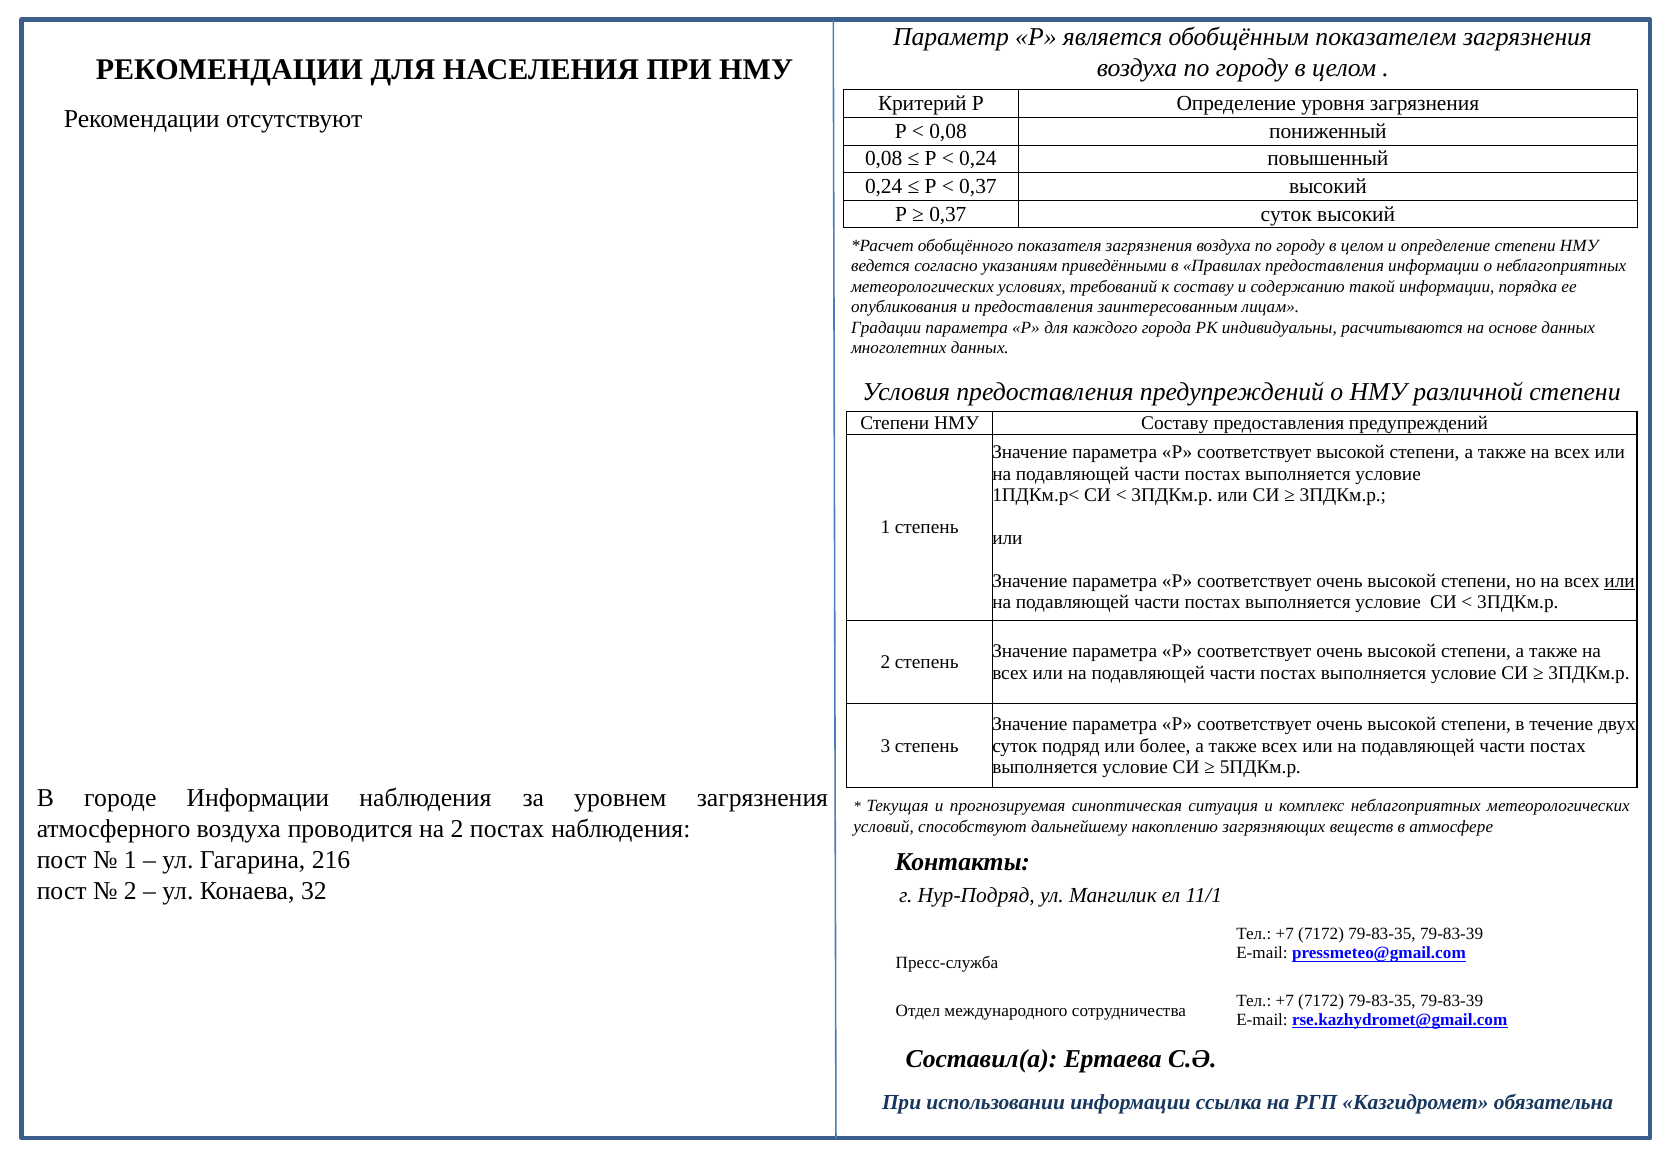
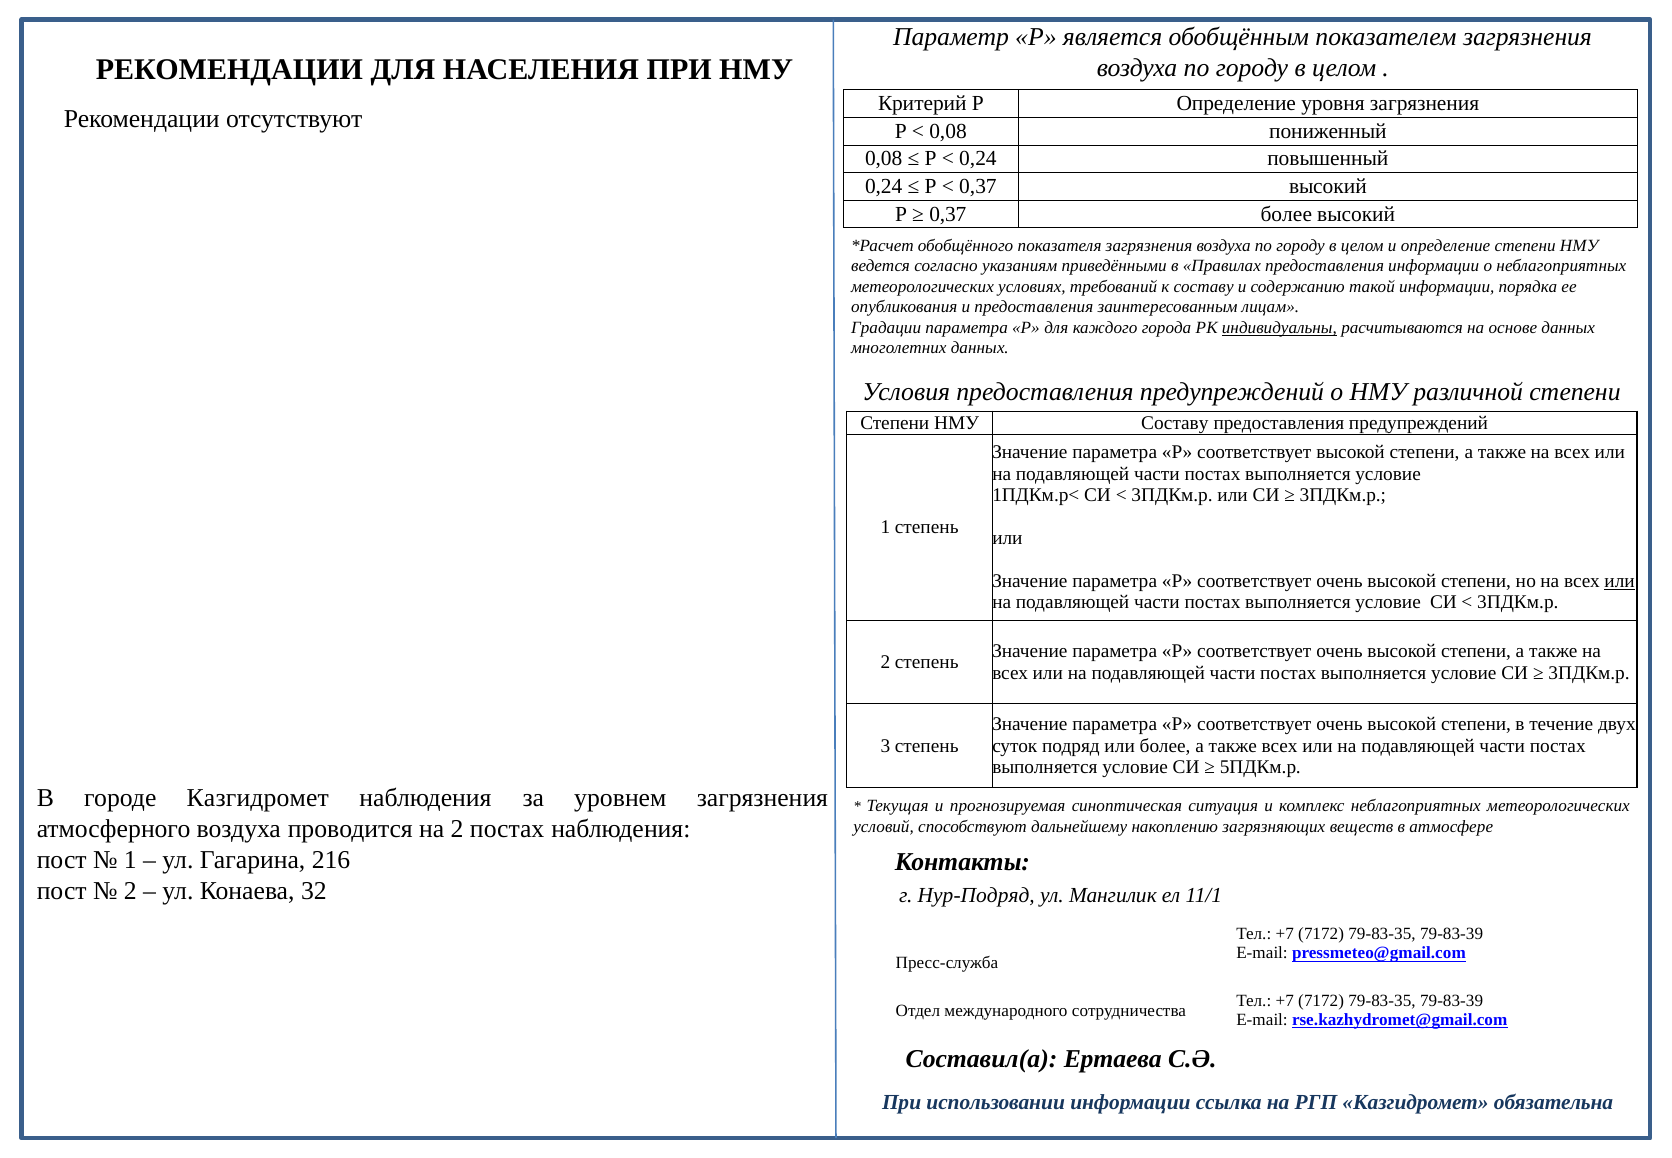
0,37 суток: суток -> более (1286, 214)
индивидуальны underline: none -> present (1279, 328)
городе Информации: Информации -> Казгидромет (258, 798)
